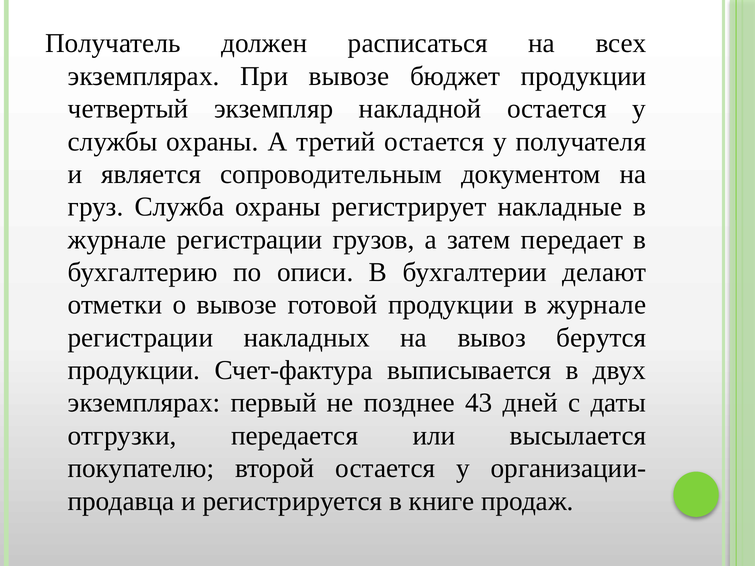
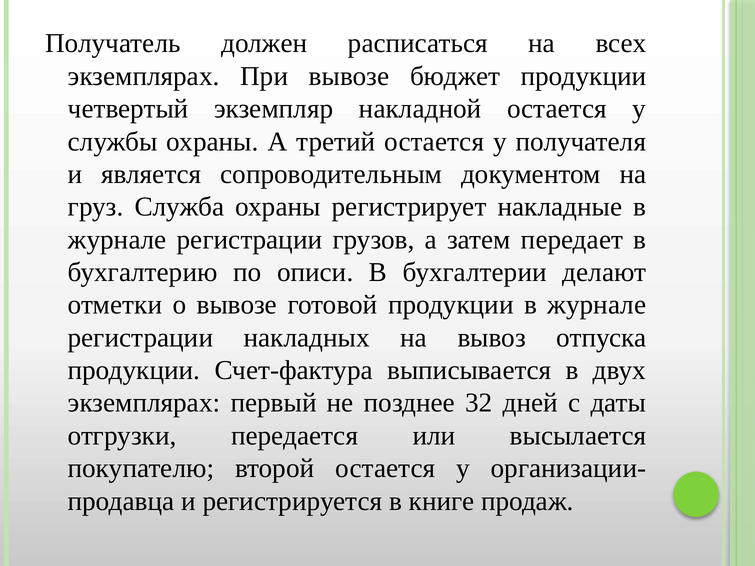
берутся: берутся -> отпуска (601, 338)
43: 43 -> 32 (479, 403)
